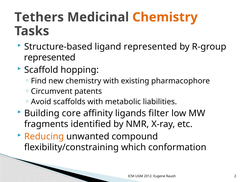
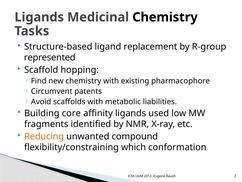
Tethers: Tethers -> Ligands (39, 17)
Chemistry colour: orange -> black (165, 17)
ligand represented: represented -> replacement (150, 46)
filter: filter -> used (159, 113)
